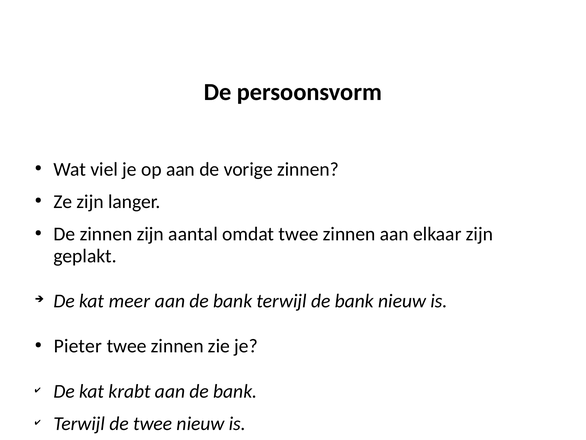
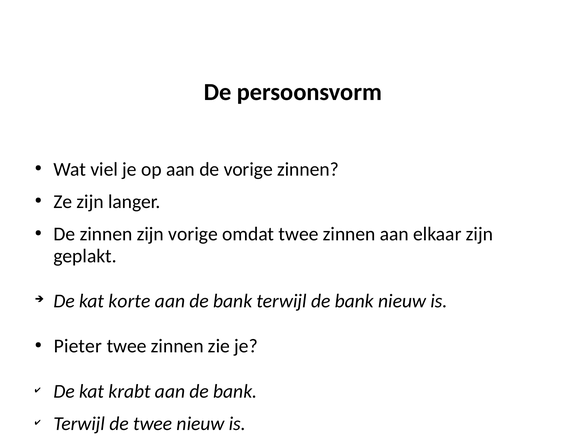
zijn aantal: aantal -> vorige (193, 234)
meer: meer -> korte (130, 301)
